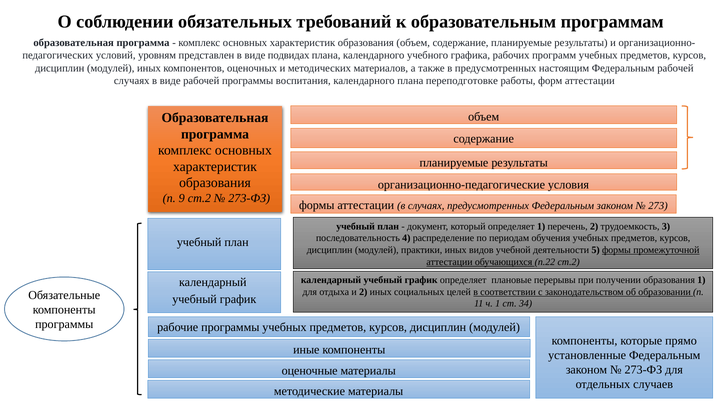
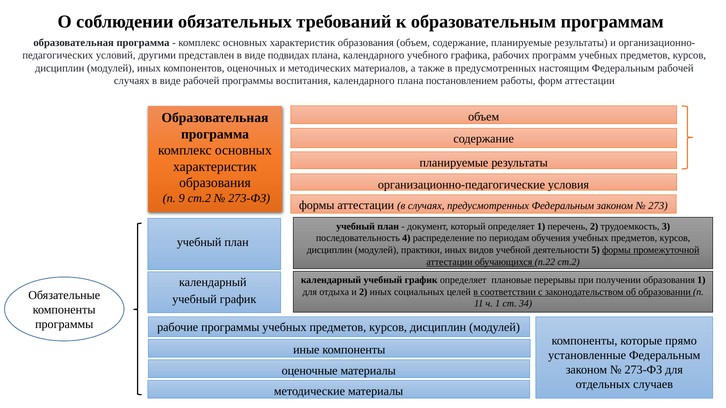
уровням: уровням -> другими (157, 56)
переподготовке: переподготовке -> постановлением (462, 81)
